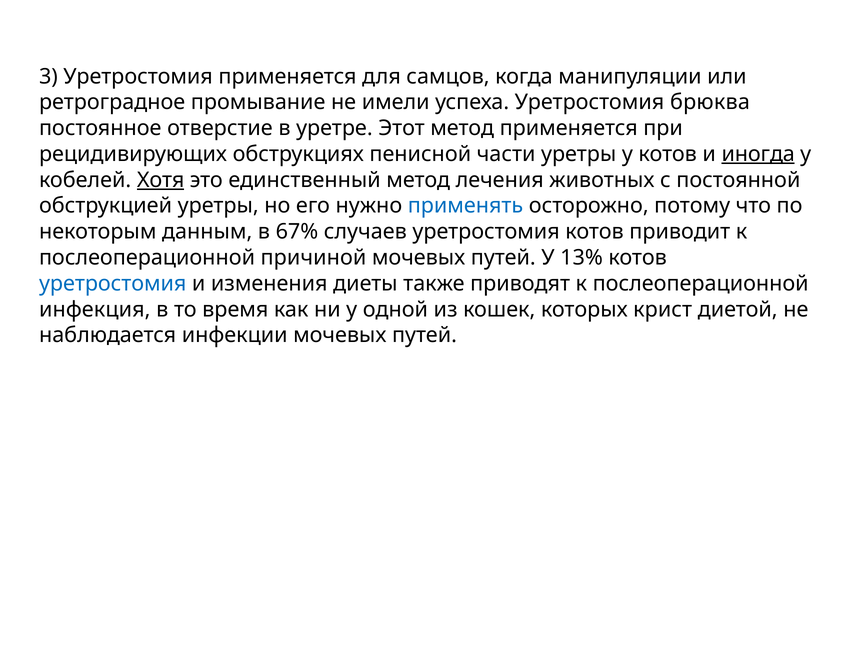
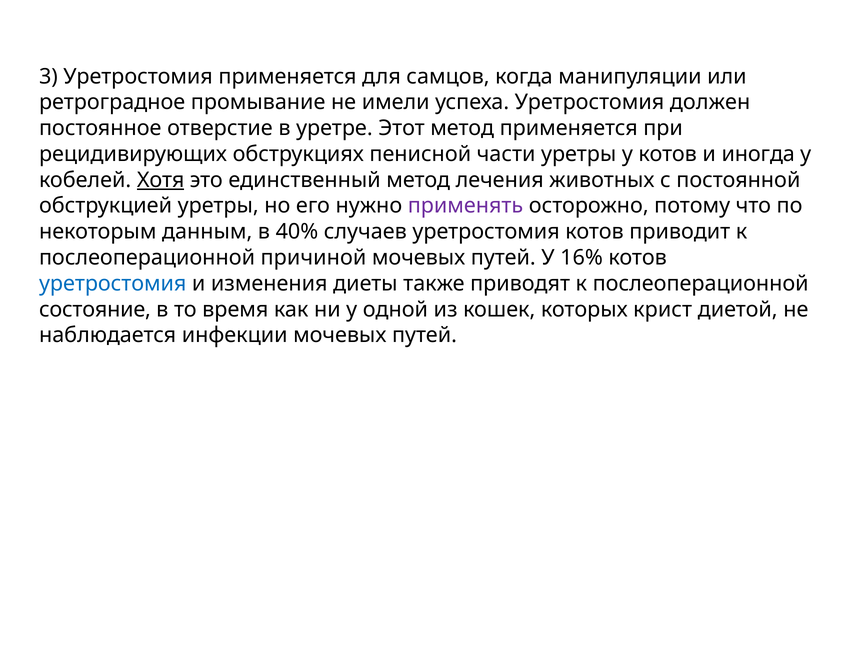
брюква: брюква -> должен (710, 102)
иногда underline: present -> none (758, 154)
применять colour: blue -> purple (466, 206)
67%: 67% -> 40% (297, 232)
13%: 13% -> 16% (582, 258)
инфекция: инфекция -> состояние (95, 310)
